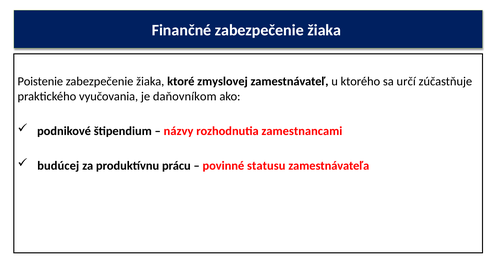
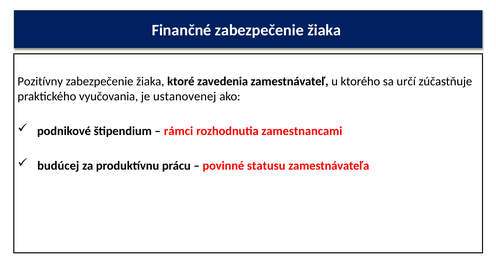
Poistenie: Poistenie -> Pozitívny (40, 81)
zmyslovej: zmyslovej -> zavedenia (223, 81)
daňovníkom: daňovníkom -> ustanovenej (185, 96)
názvy: názvy -> rámci (179, 131)
